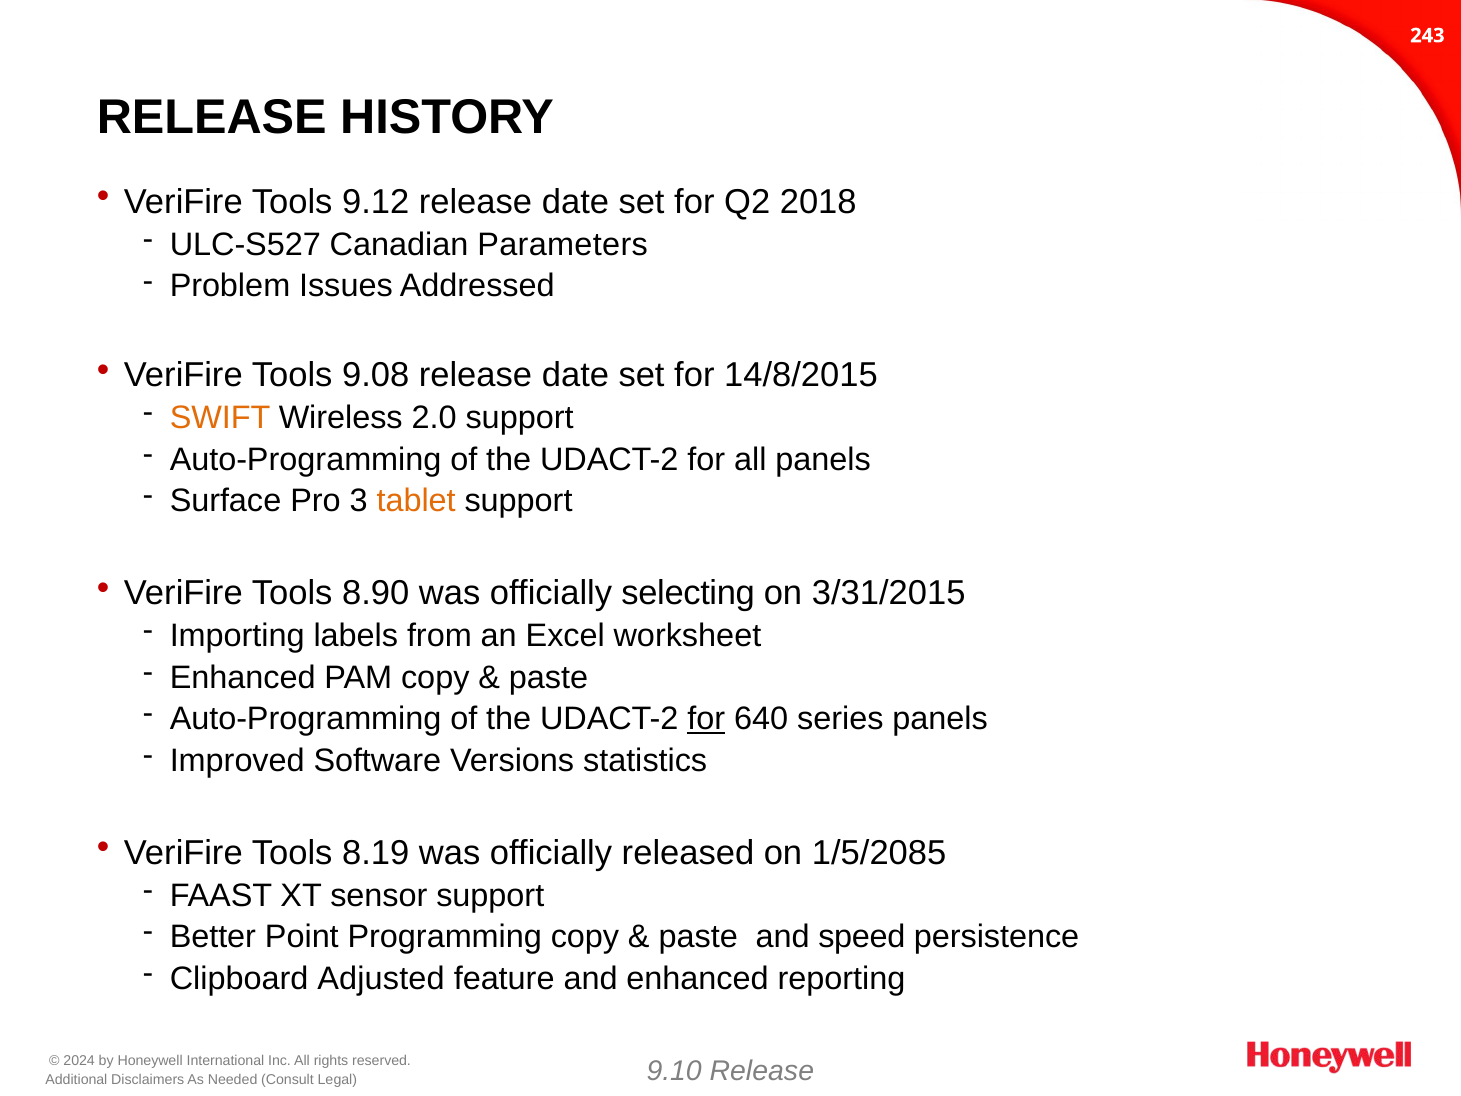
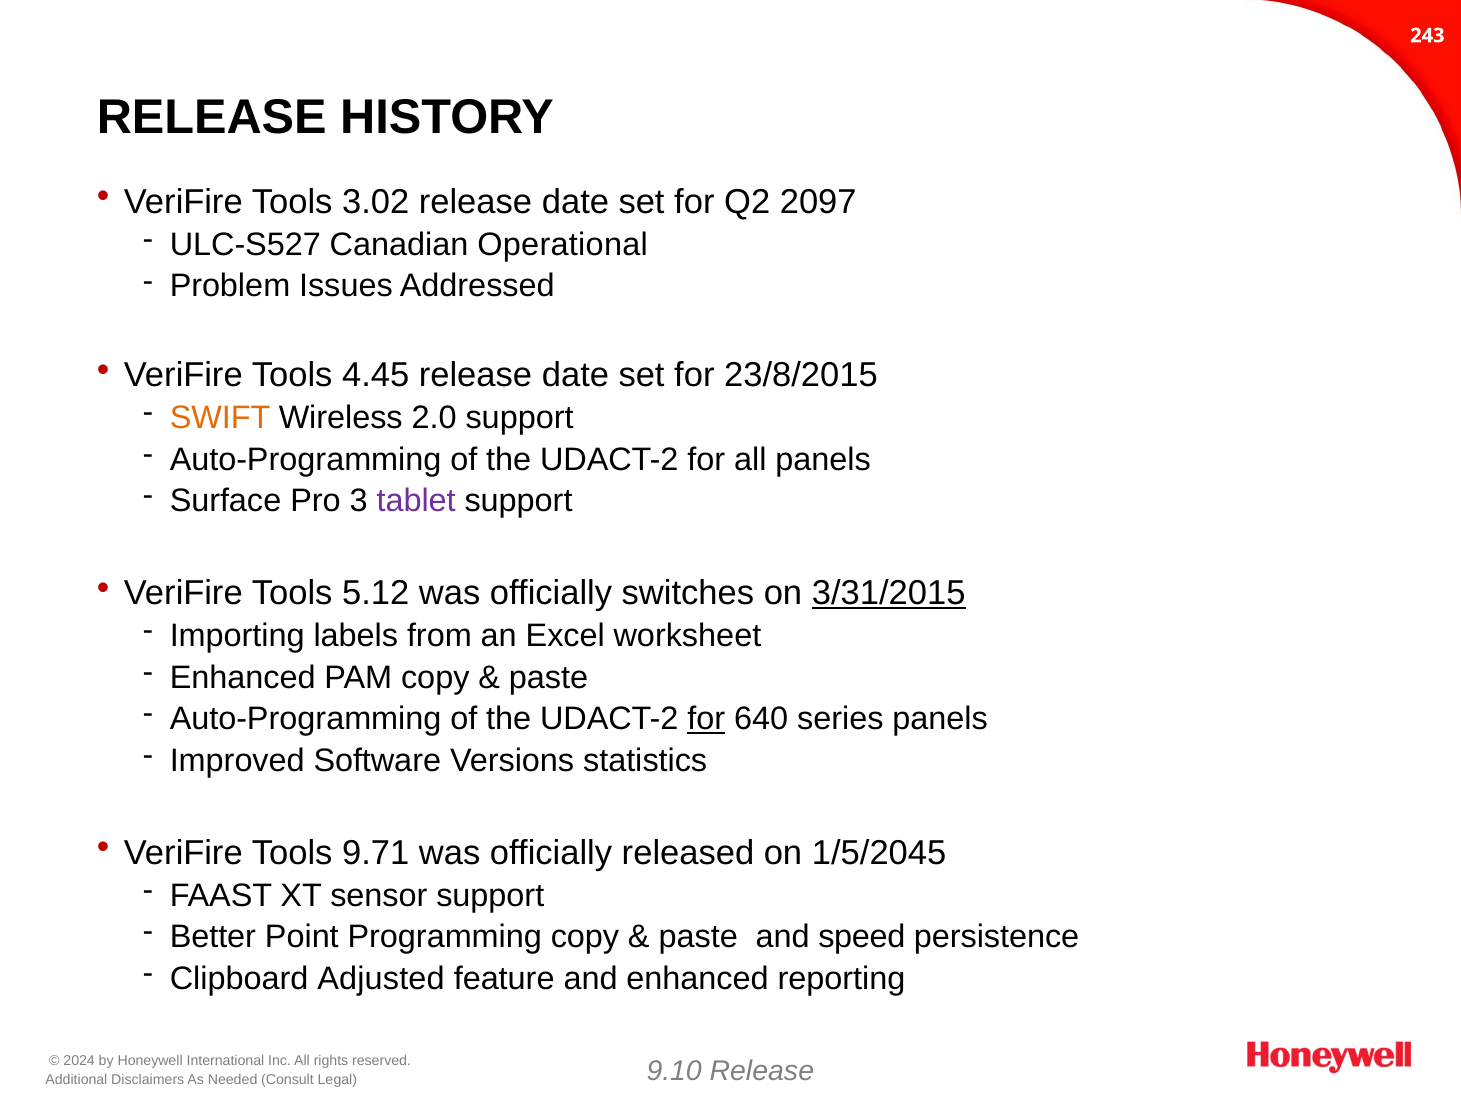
9.12: 9.12 -> 3.02 (376, 202)
2018: 2018 -> 2097 (818, 202)
Parameters: Parameters -> Operational (563, 245)
9.08: 9.08 -> 4.45 (376, 375)
14/8/2015: 14/8/2015 -> 23/8/2015 (801, 375)
tablet colour: orange -> purple (416, 501)
8.90: 8.90 -> 5.12 (376, 593)
selecting: selecting -> switches (688, 593)
3/31/2015 underline: none -> present (889, 593)
8.19: 8.19 -> 9.71 (376, 853)
1/5/2085: 1/5/2085 -> 1/5/2045 (879, 853)
